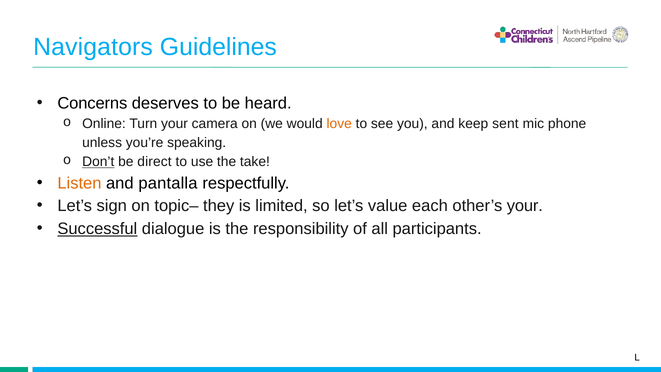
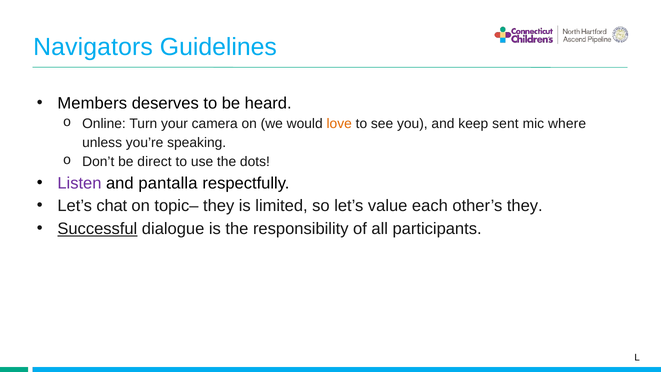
Concerns: Concerns -> Members (92, 103)
phone: phone -> where (567, 124)
Don’t underline: present -> none (98, 162)
take: take -> dots (255, 162)
Listen colour: orange -> purple (79, 183)
sign: sign -> chat (112, 206)
other’s your: your -> they (525, 206)
